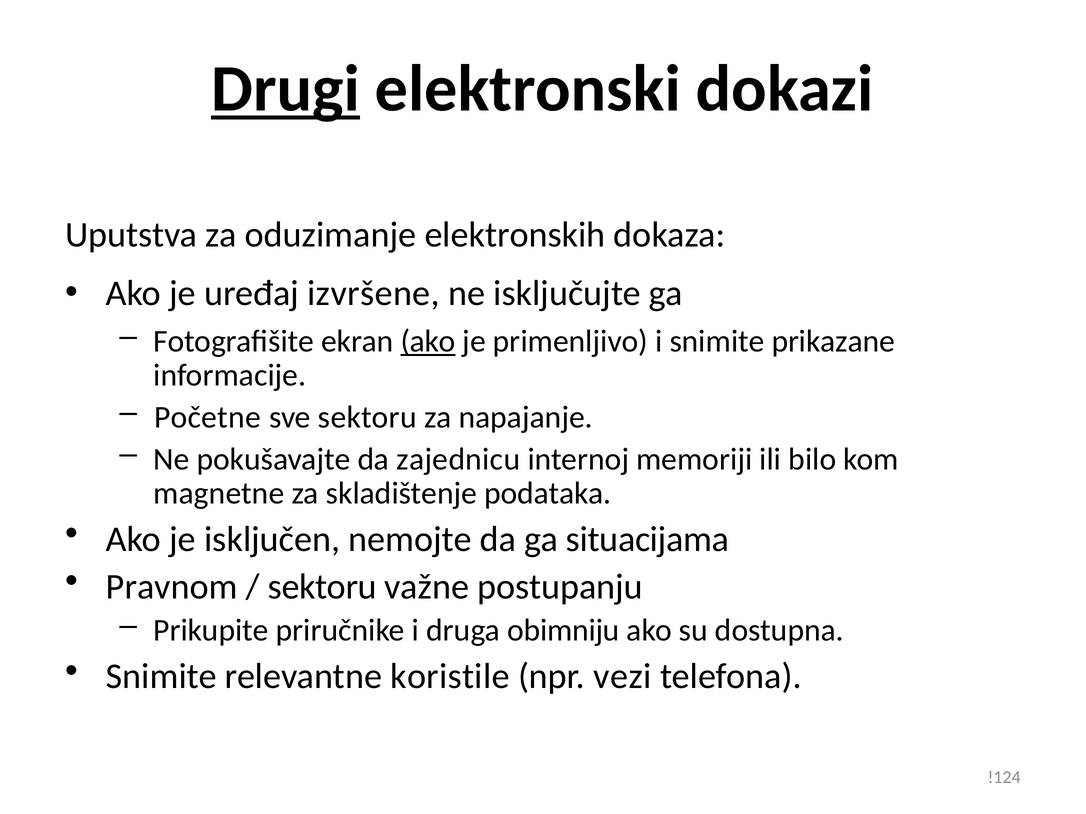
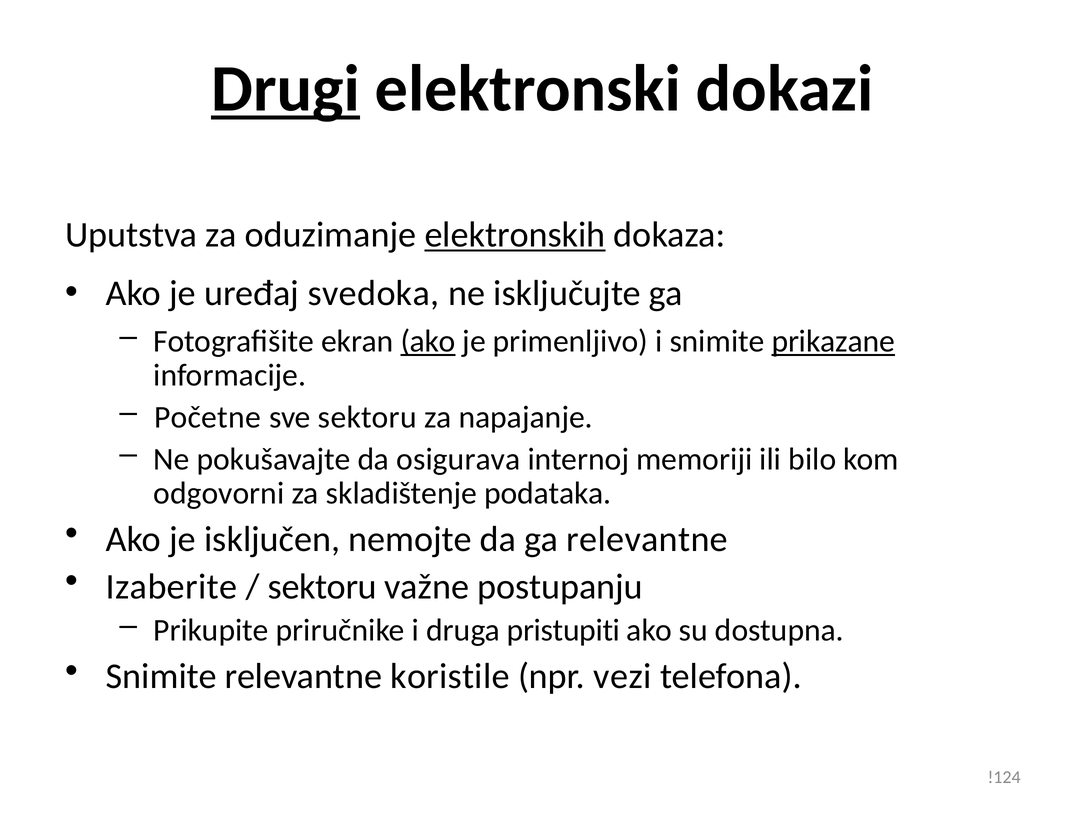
elektronskih underline: none -> present (515, 235)
izvršene: izvršene -> svedoka (374, 294)
prikazane underline: none -> present (833, 342)
zajednicu: zajednicu -> osigurava (458, 459)
magnetne: magnetne -> odgovorni (219, 494)
ga situacijama: situacijama -> relevantne (647, 540)
Pravnom: Pravnom -> Izaberite (172, 587)
obimniju: obimniju -> pristupiti (563, 631)
